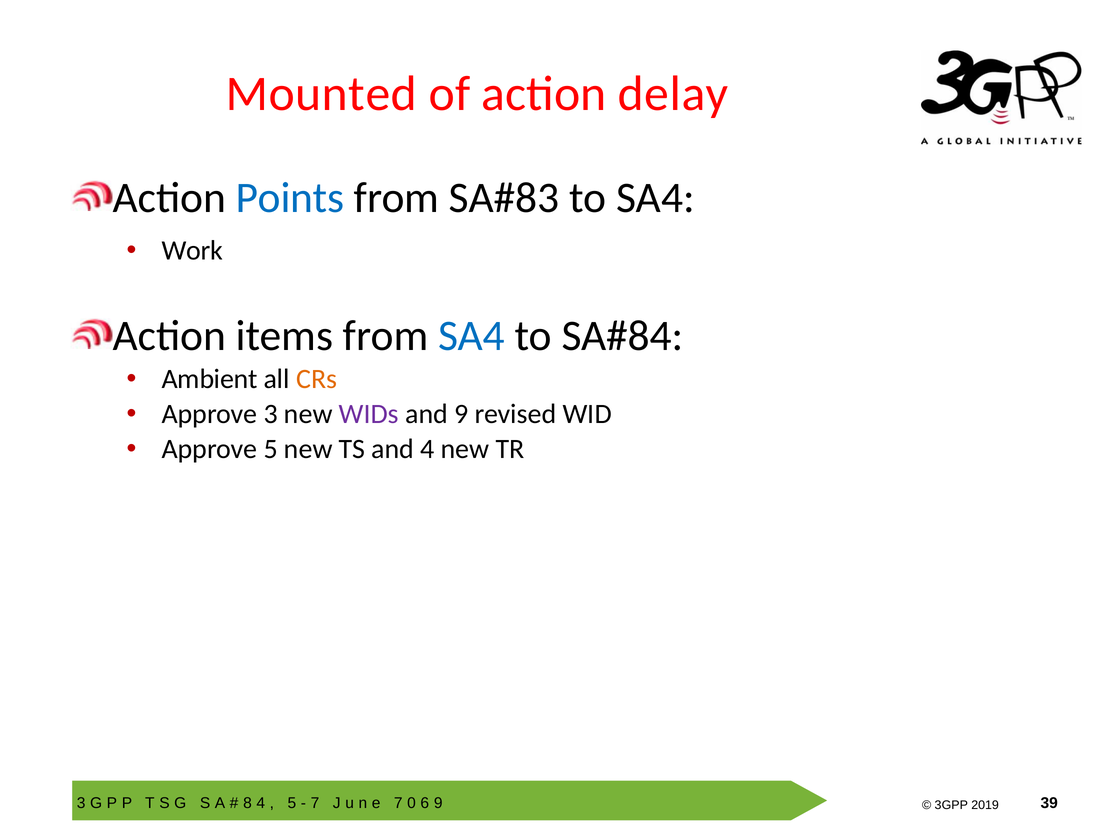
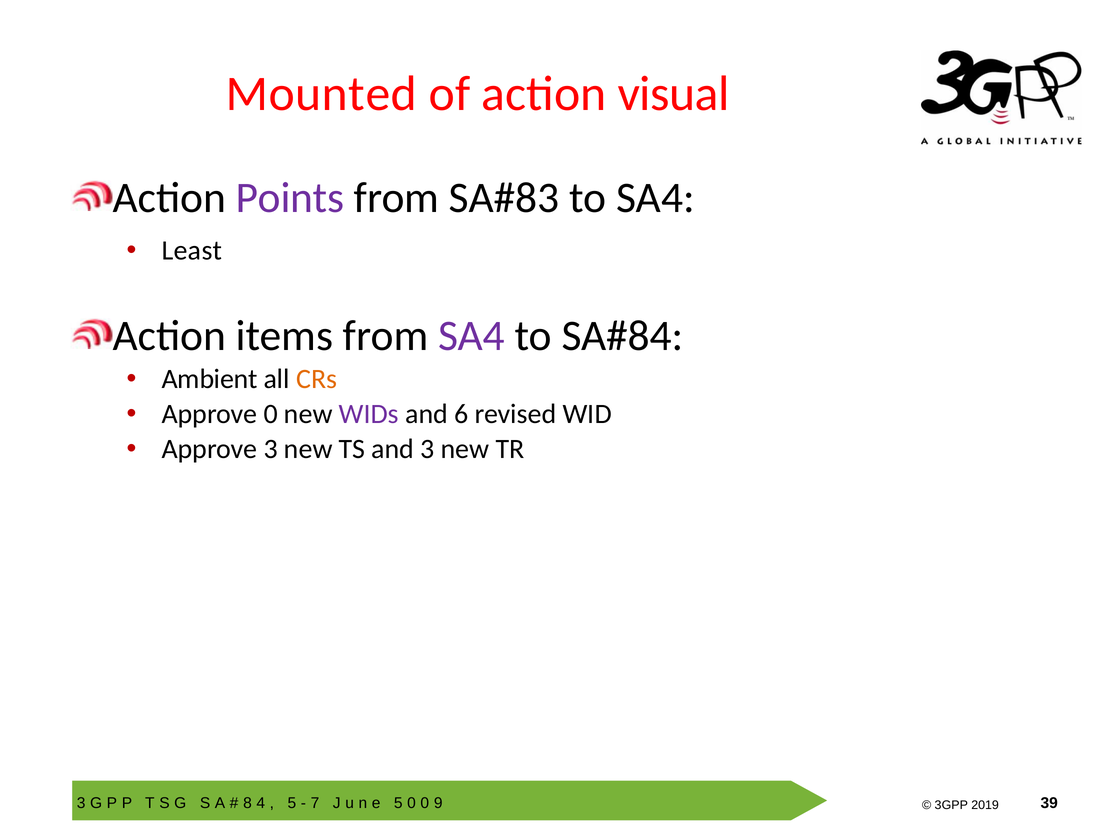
delay: delay -> visual (674, 94)
Points colour: blue -> purple (290, 198)
Work: Work -> Least (192, 250)
SA4 colour: blue -> purple (472, 336)
Approve 3: 3 -> 0 (271, 414)
and 9: 9 -> 6 (461, 414)
Approve 5: 5 -> 3 (271, 449)
and 4: 4 -> 3 (427, 449)
7: 7 -> 5 (398, 803)
6: 6 -> 0 (425, 803)
